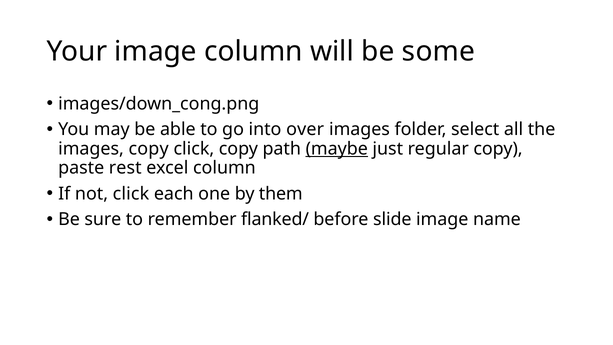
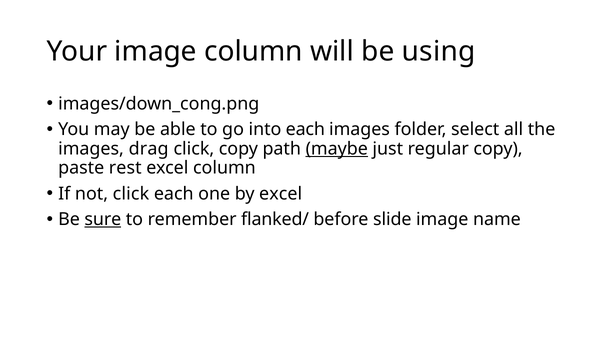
some: some -> using (439, 51)
into over: over -> each (305, 129)
images copy: copy -> drag (149, 149)
by them: them -> excel (281, 194)
sure underline: none -> present (103, 219)
